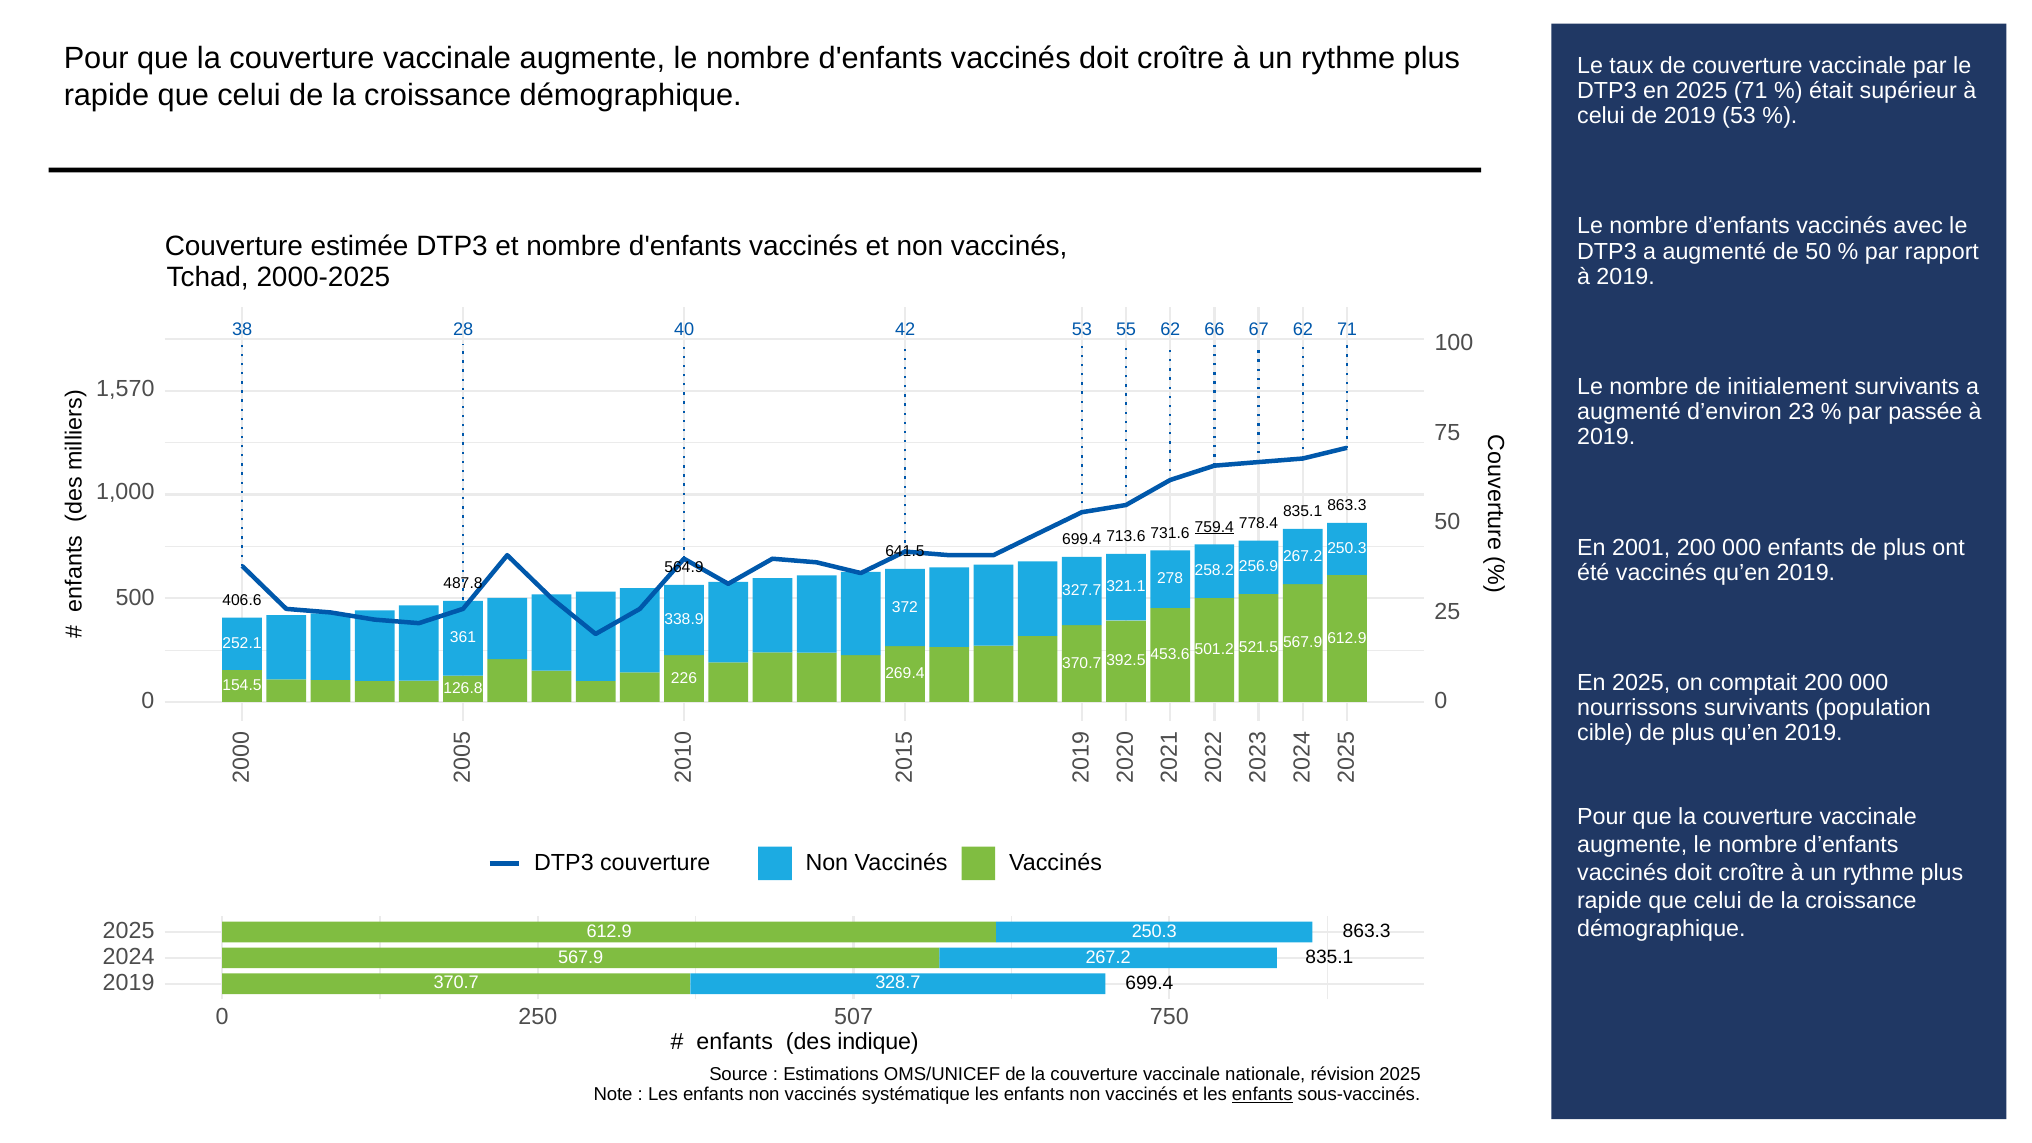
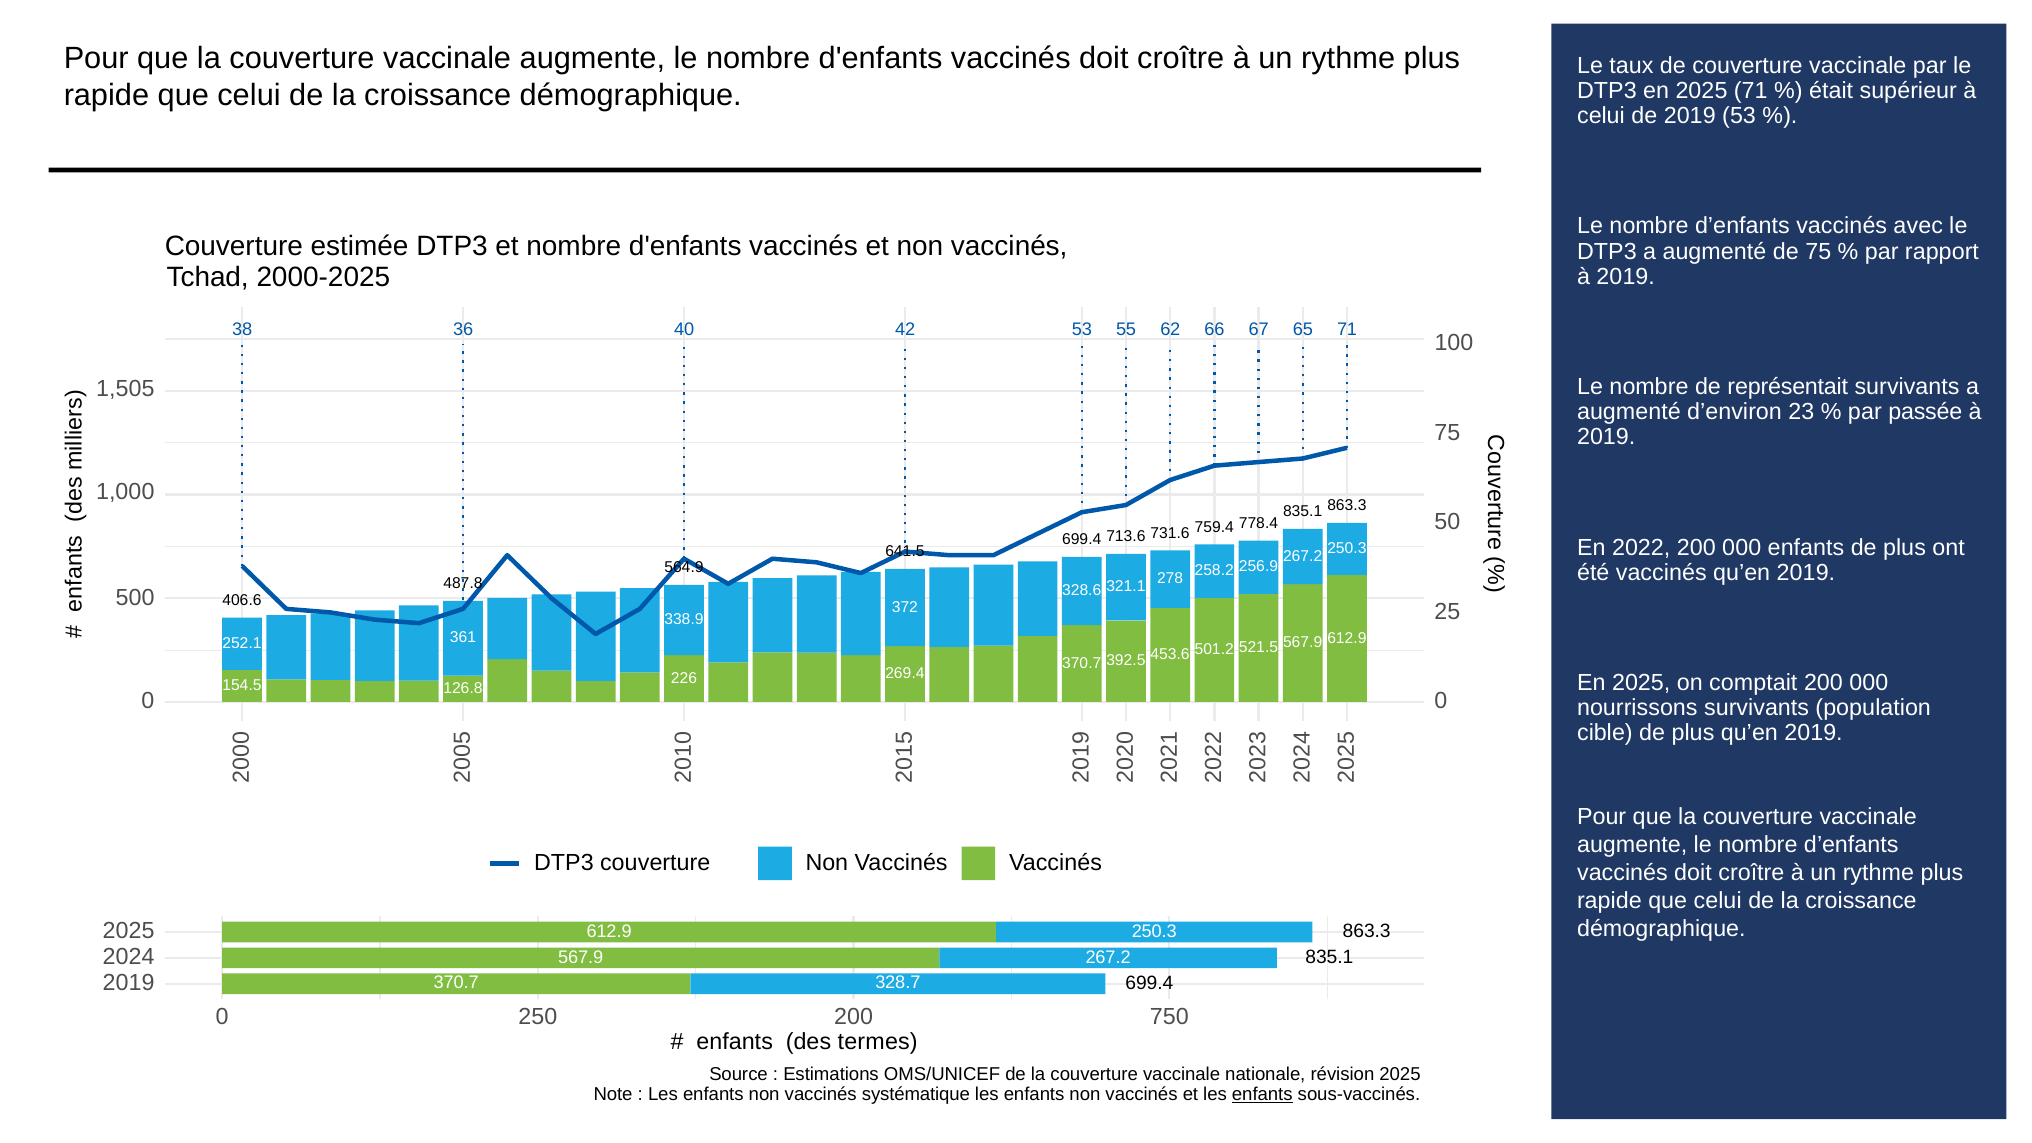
de 50: 50 -> 75 (1818, 251)
28: 28 -> 36 (463, 330)
67 62: 62 -> 65 (1303, 330)
initialement: initialement -> représentait (1788, 387)
1,570: 1,570 -> 1,505 (125, 388)
759.4 underline: present -> none (1214, 527)
2001: 2001 -> 2022 (1641, 547)
327.7: 327.7 -> 328.6 (1082, 590)
250 507: 507 -> 200 (854, 1017)
indique: indique -> termes (878, 1042)
